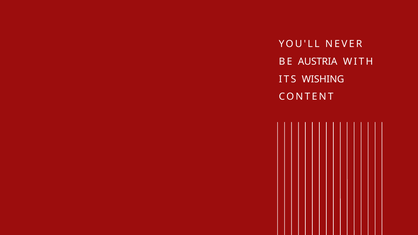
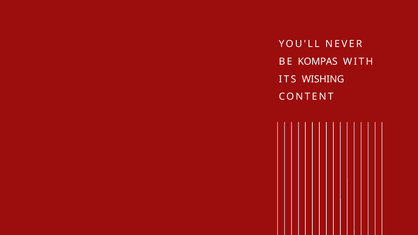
AUSTRIA: AUSTRIA -> KOMPAS (318, 62)
